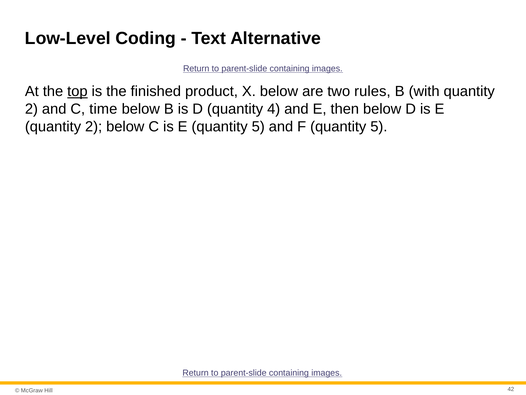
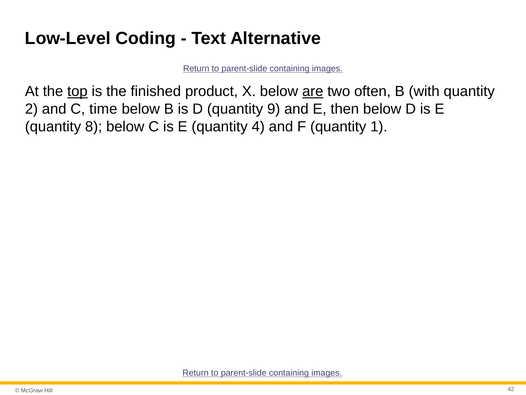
are underline: none -> present (313, 91)
rules: rules -> often (372, 91)
4: 4 -> 9 (274, 109)
2: 2 -> 8 (94, 126)
E quantity 5: 5 -> 4 (258, 126)
F quantity 5: 5 -> 1 (379, 126)
